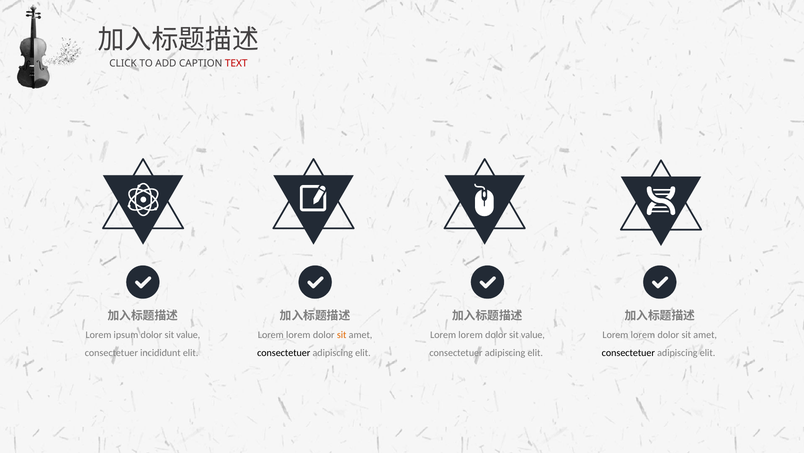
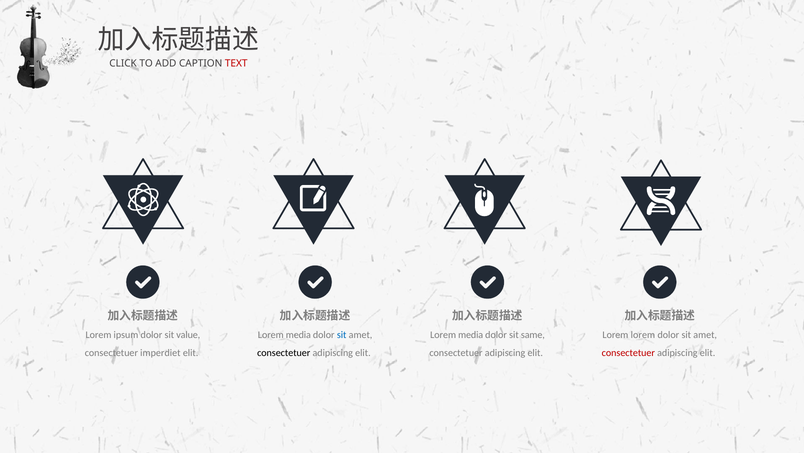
lorem: lorem -> media (298, 334)
sit colour: orange -> blue (342, 334)
lorem: lorem -> media (471, 334)
value: value -> same (533, 334)
incididunt: incididunt -> imperdiet (160, 352)
consectetuer colour: black -> red (628, 352)
